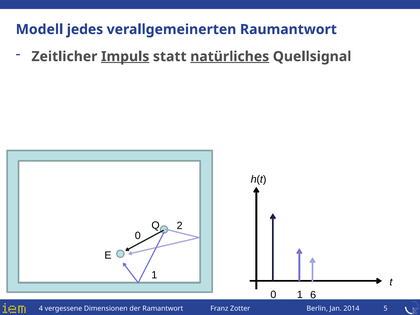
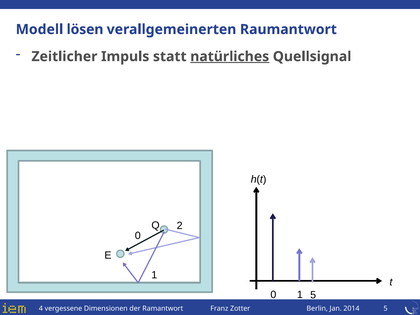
jedes: jedes -> lösen (85, 29)
Impuls underline: present -> none (125, 57)
1 6: 6 -> 5 (313, 295)
